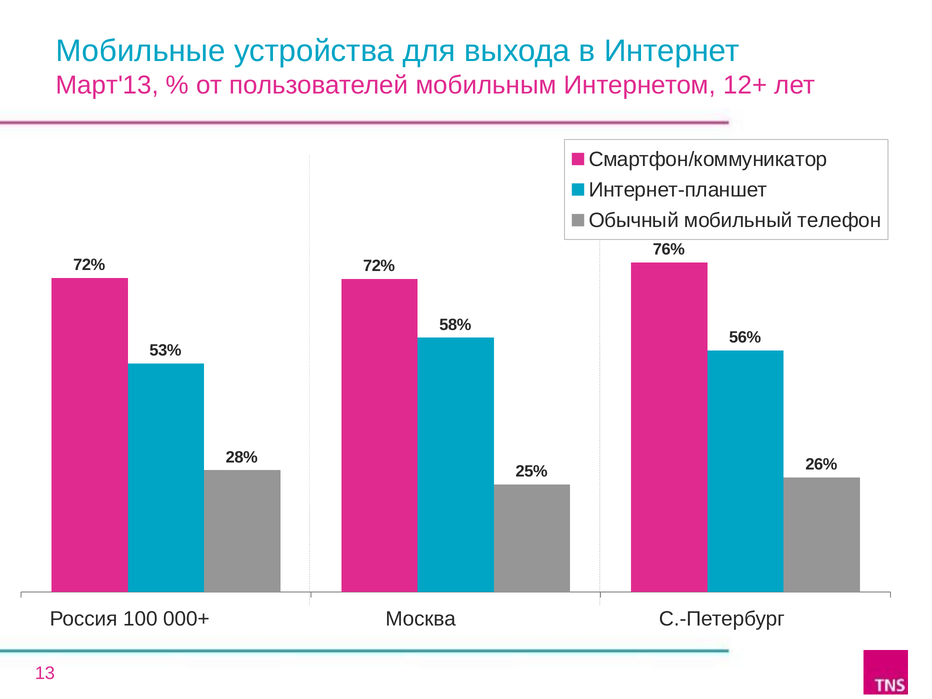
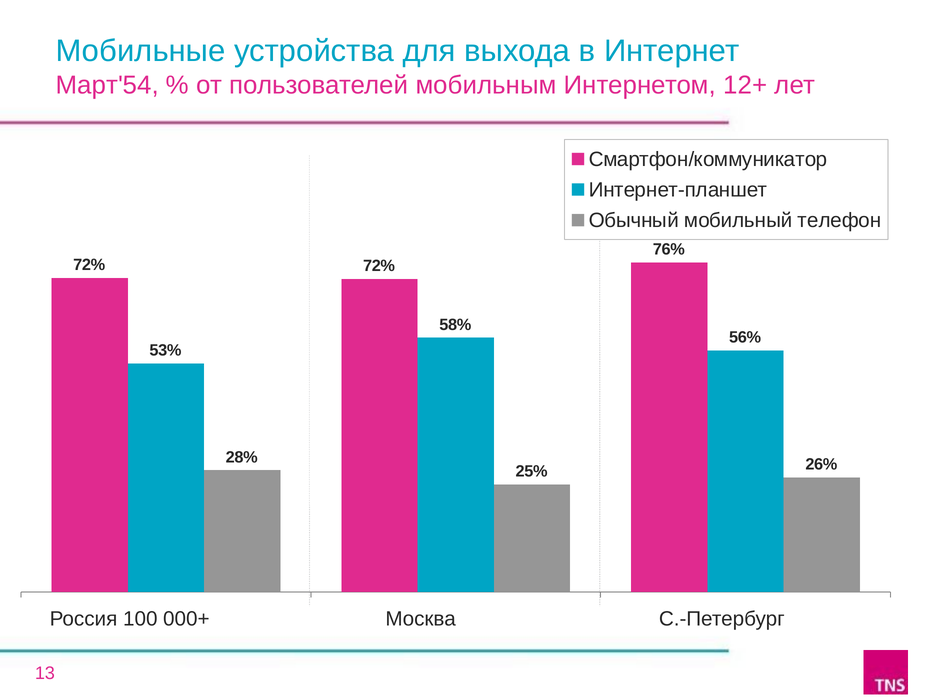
Март'13: Март'13 -> Март'54 (107, 85)
